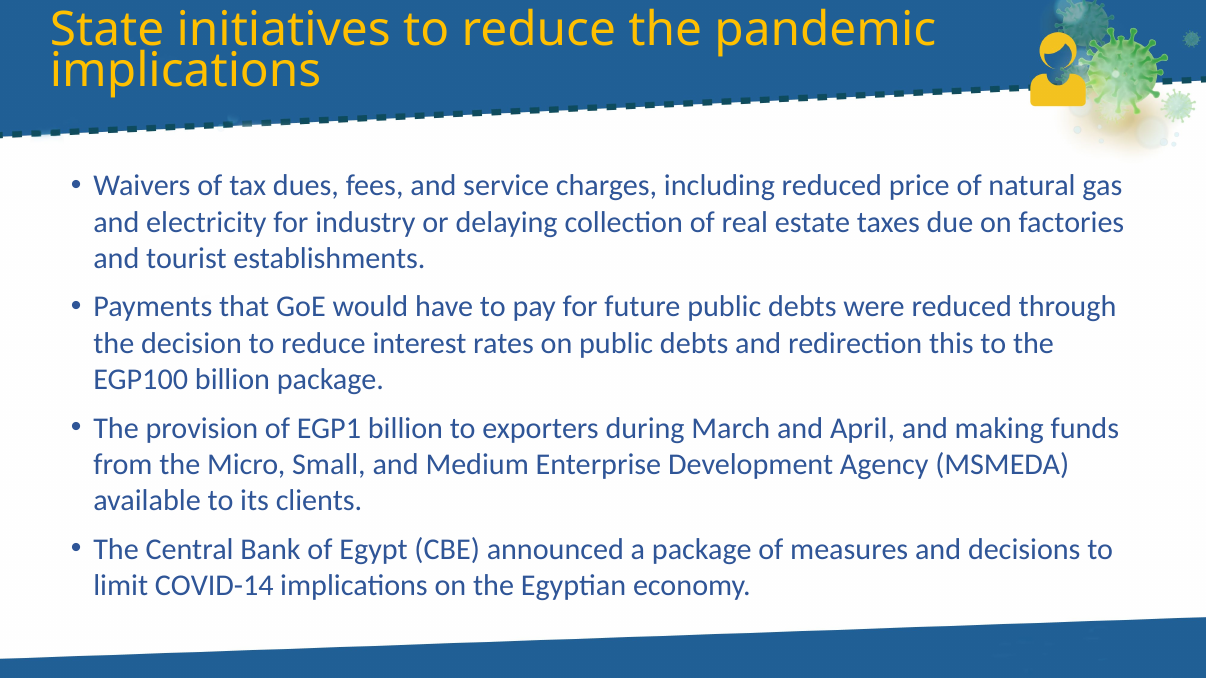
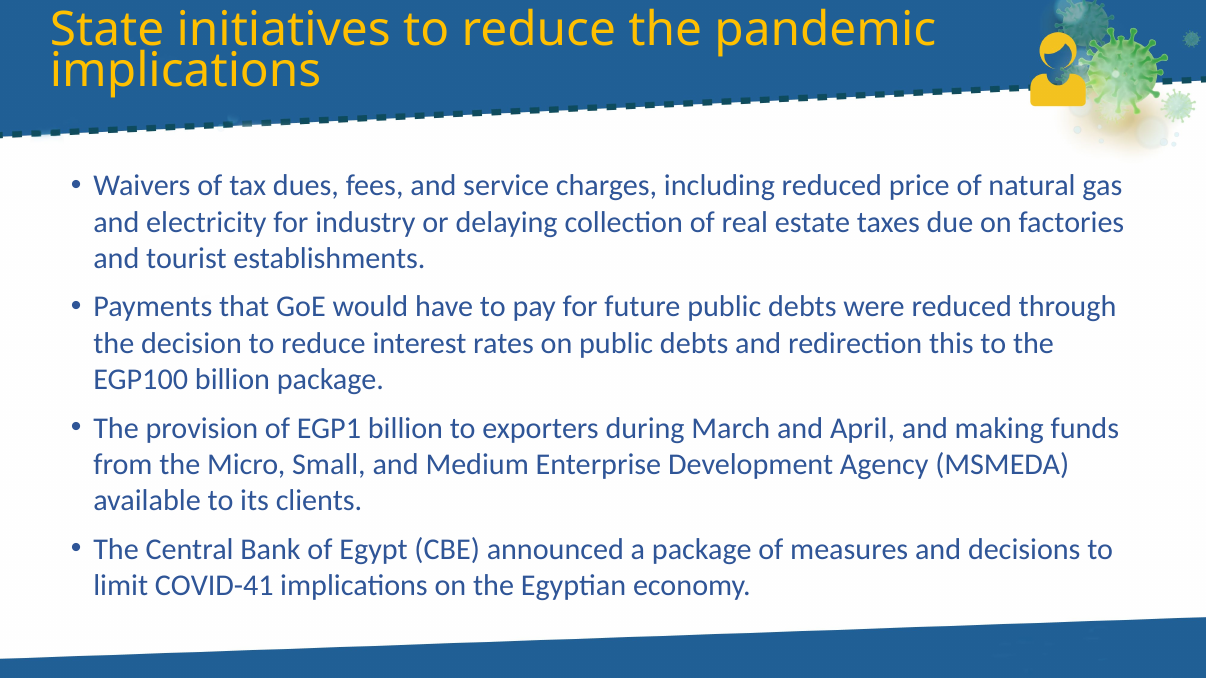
COVID-14: COVID-14 -> COVID-41 (214, 586)
